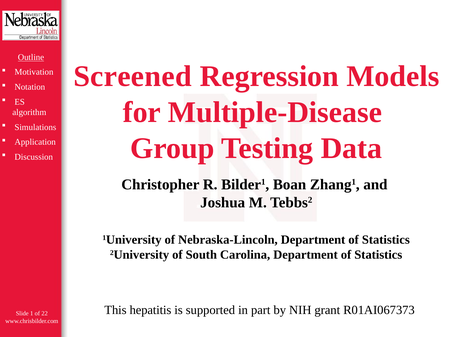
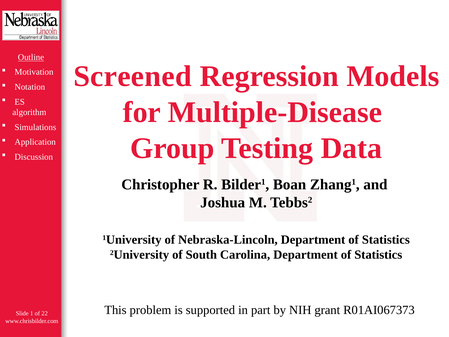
hepatitis: hepatitis -> problem (150, 310)
